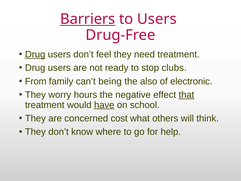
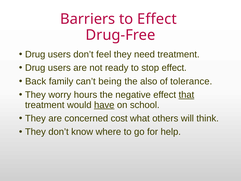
Barriers underline: present -> none (88, 19)
to Users: Users -> Effect (157, 19)
Drug underline: present -> none (35, 54)
stop clubs: clubs -> effect (174, 68)
From: From -> Back (36, 81)
electronic: electronic -> tolerance (191, 81)
